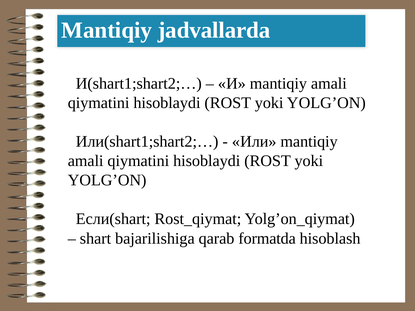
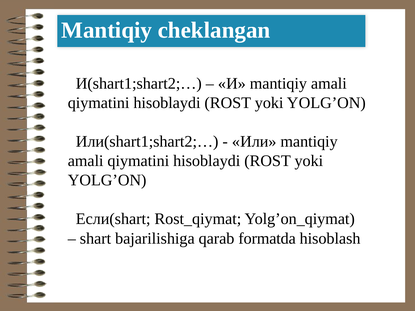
jadvallarda: jadvallarda -> chеklangan (214, 30)
